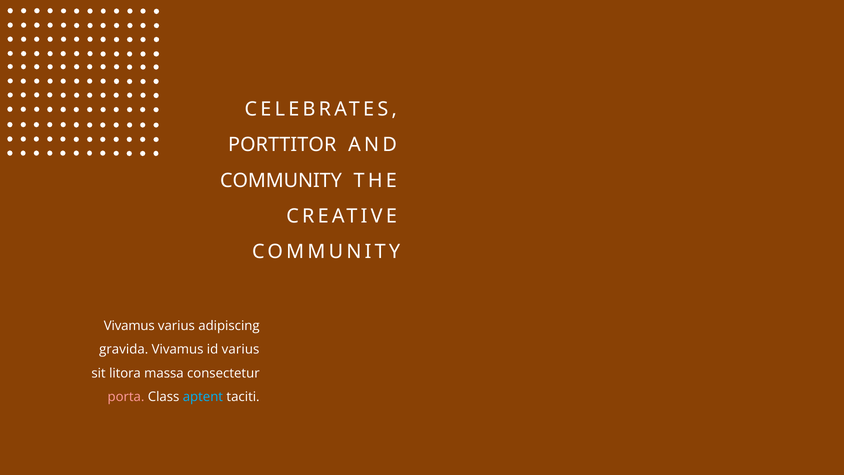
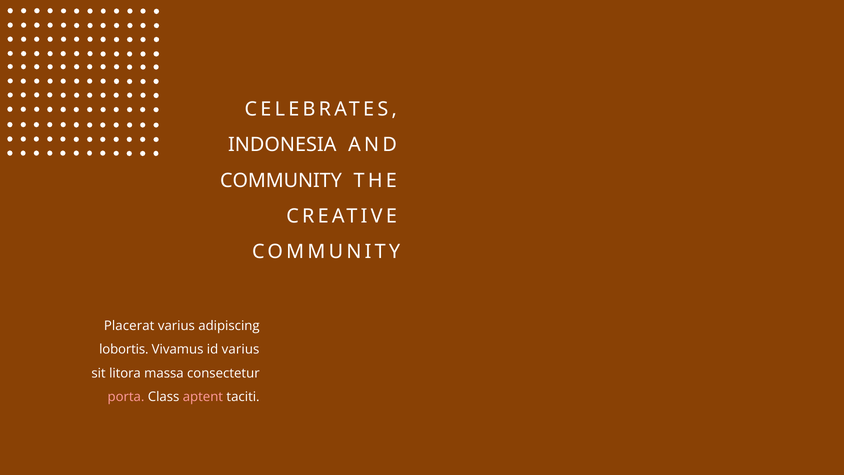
PORTTITOR: PORTTITOR -> INDONESIA (282, 145)
Vivamus: Vivamus -> Placerat (129, 326)
gravida: gravida -> lobortis (124, 349)
aptent colour: light blue -> pink (203, 397)
